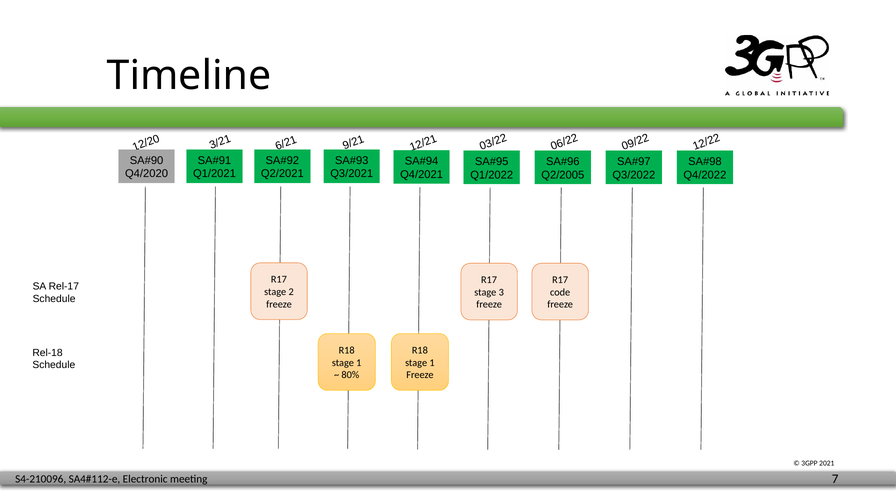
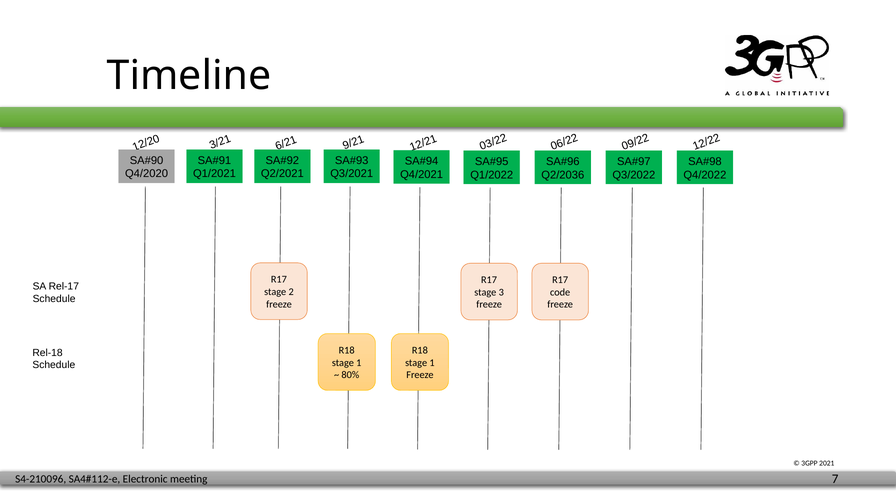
Q2/2005: Q2/2005 -> Q2/2036 (563, 175)
